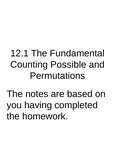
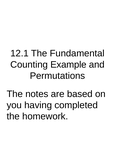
Possible: Possible -> Example (68, 65)
